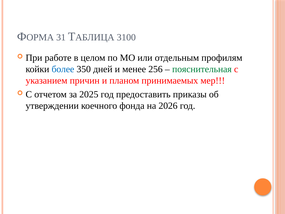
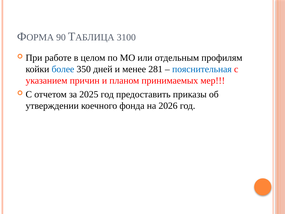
31: 31 -> 90 (61, 37)
256: 256 -> 281 (155, 69)
пояснительная colour: green -> blue (202, 69)
